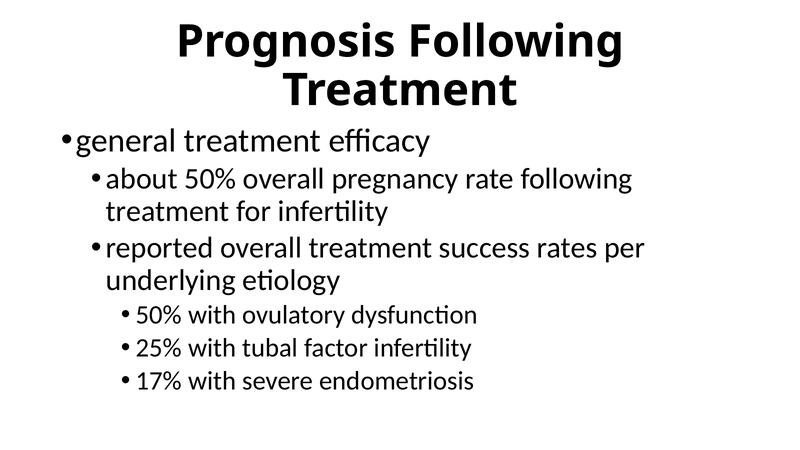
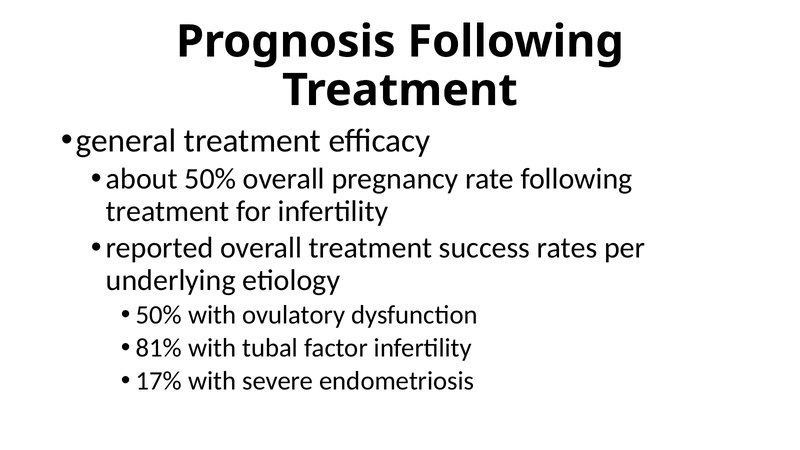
25%: 25% -> 81% (159, 348)
